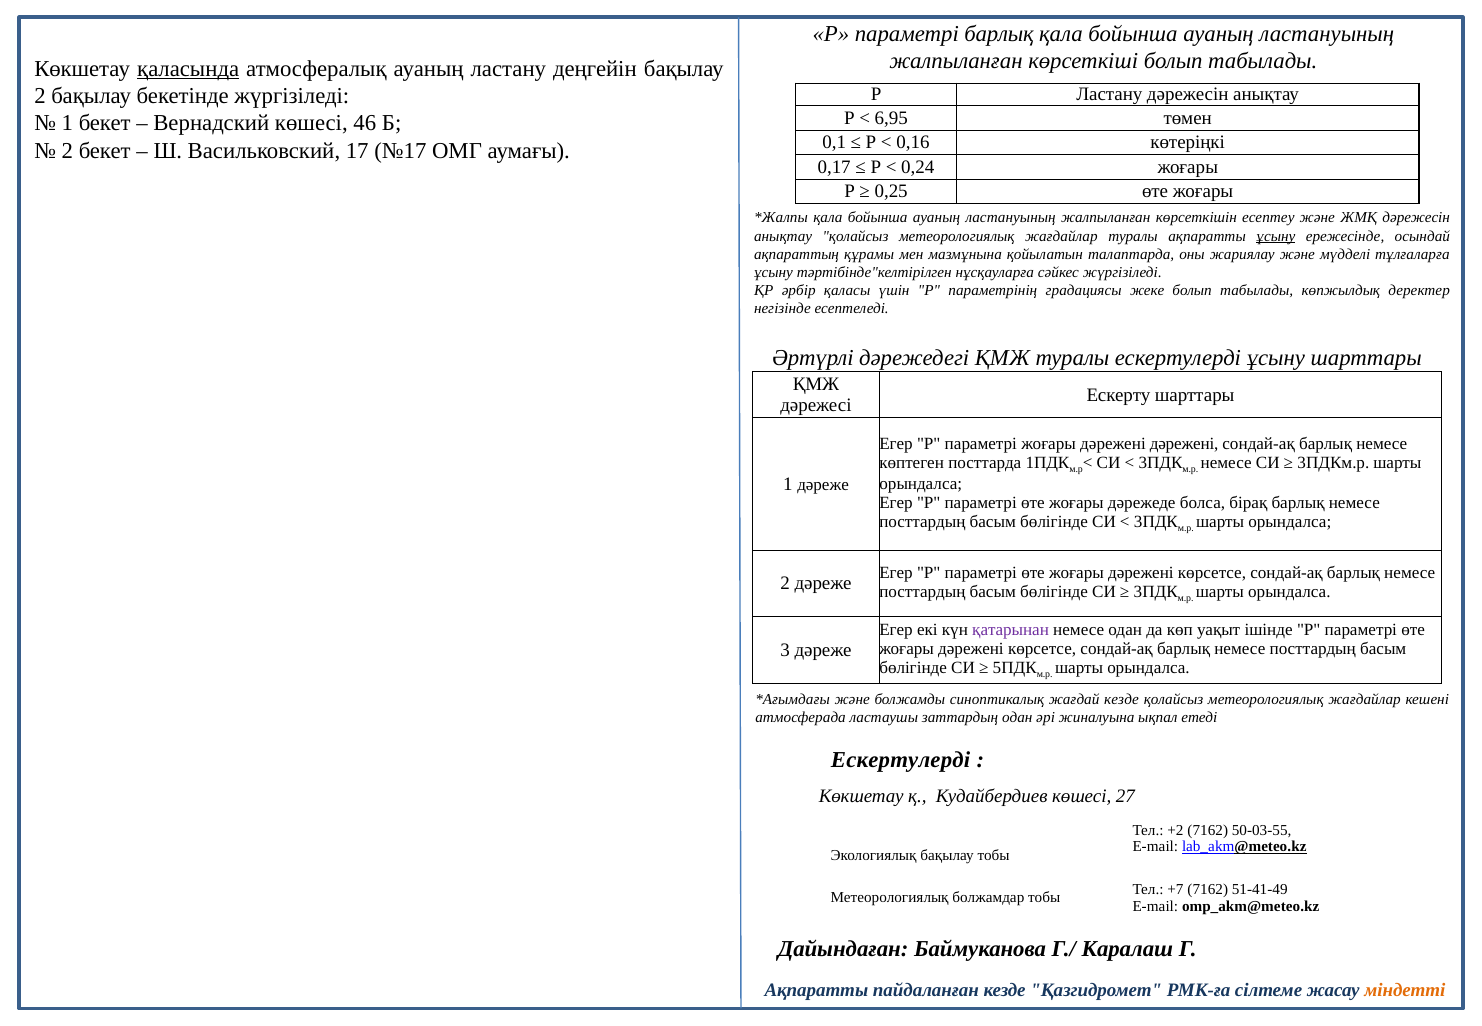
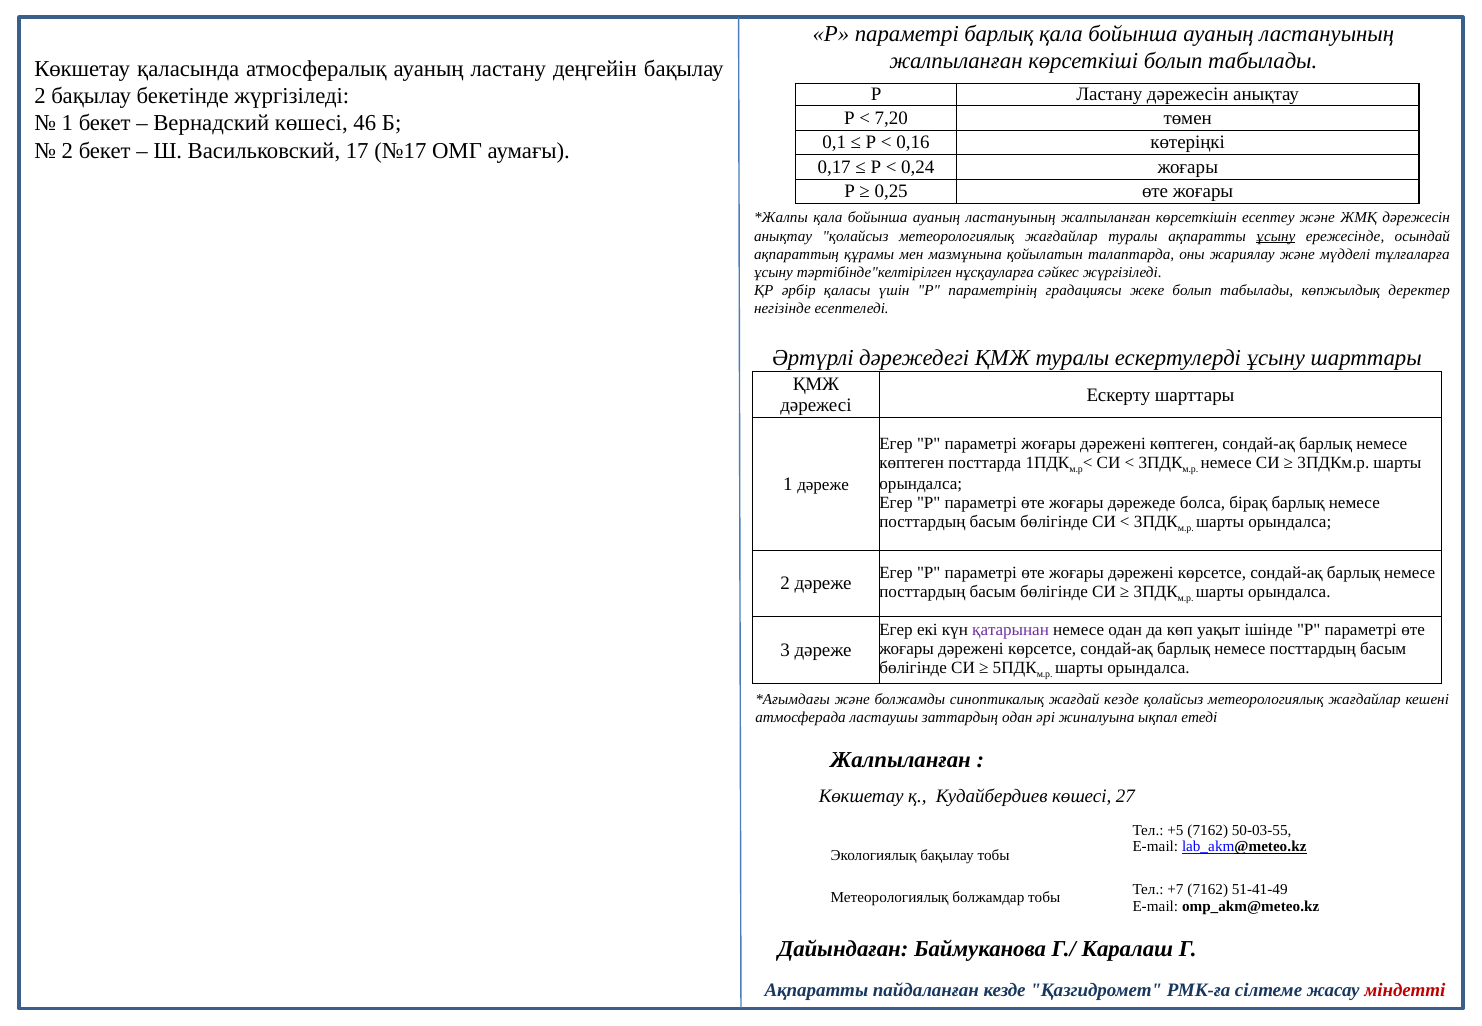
қаласында underline: present -> none (188, 69)
6,95: 6,95 -> 7,20 (891, 118)
дәрежені дәрежені: дәрежені -> көптеген (1184, 444)
Ескертулерді: Ескертулерді -> Жалпыланған (901, 760)
+2: +2 -> +5 (1175, 830)
міндетті colour: orange -> red (1405, 990)
